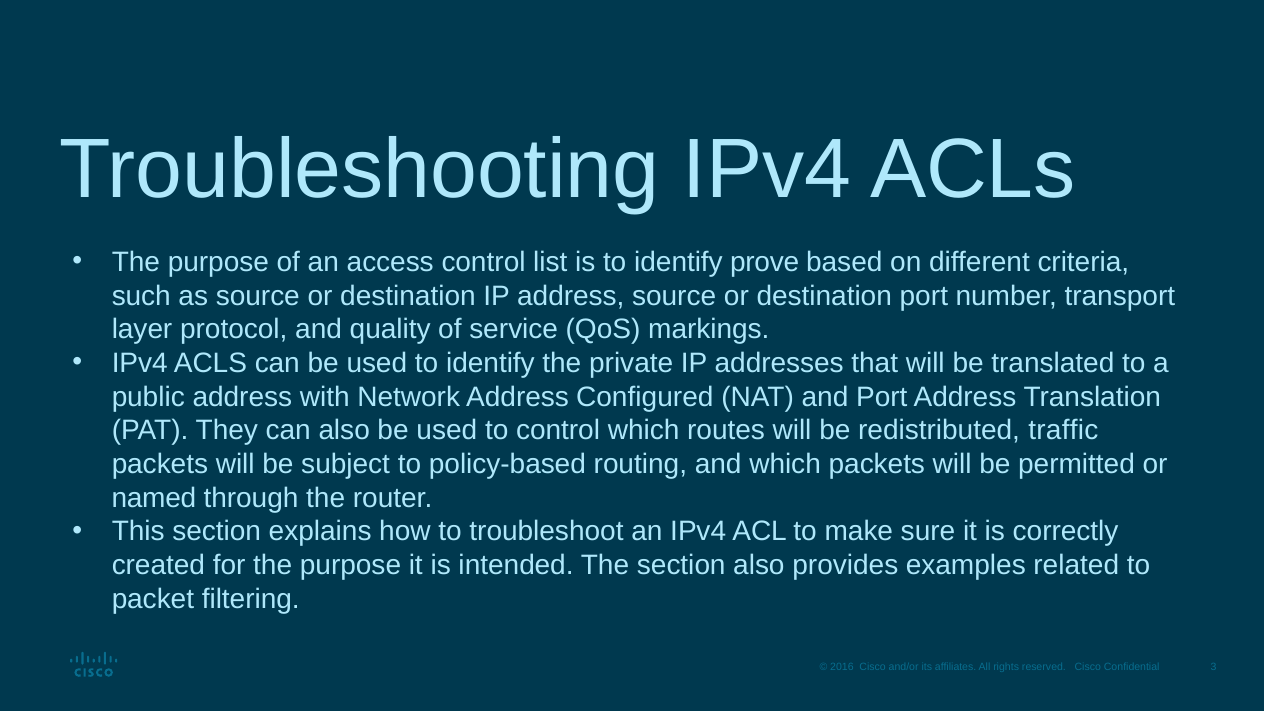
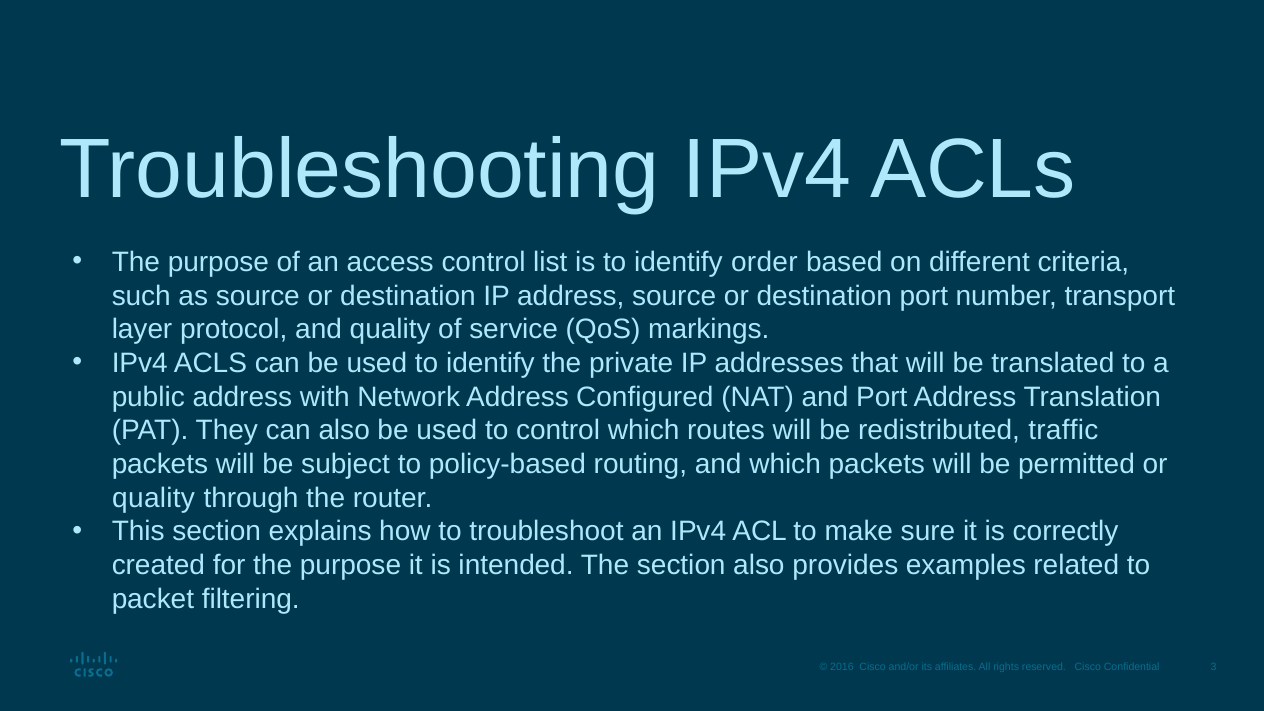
prove: prove -> order (764, 262)
named: named -> quality (154, 498)
